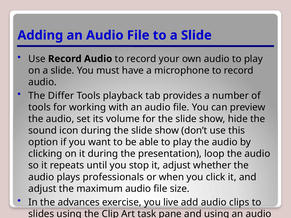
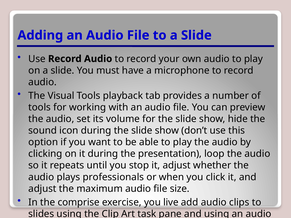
Differ: Differ -> Visual (61, 96)
advances: advances -> comprise (79, 202)
